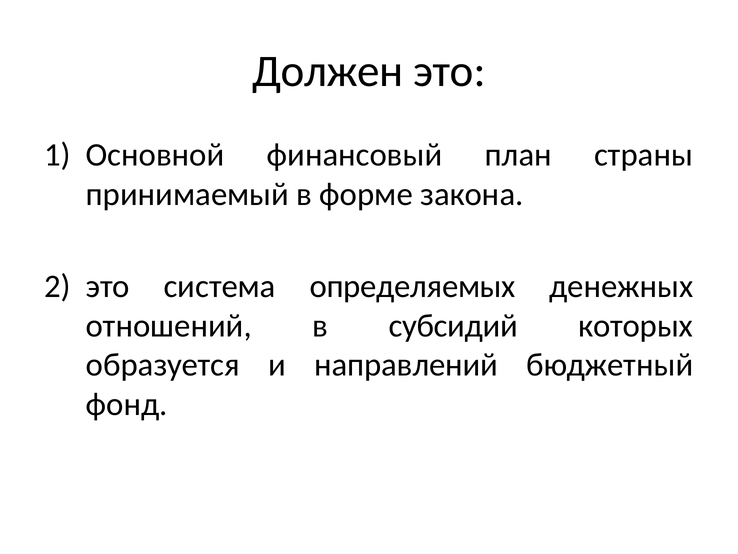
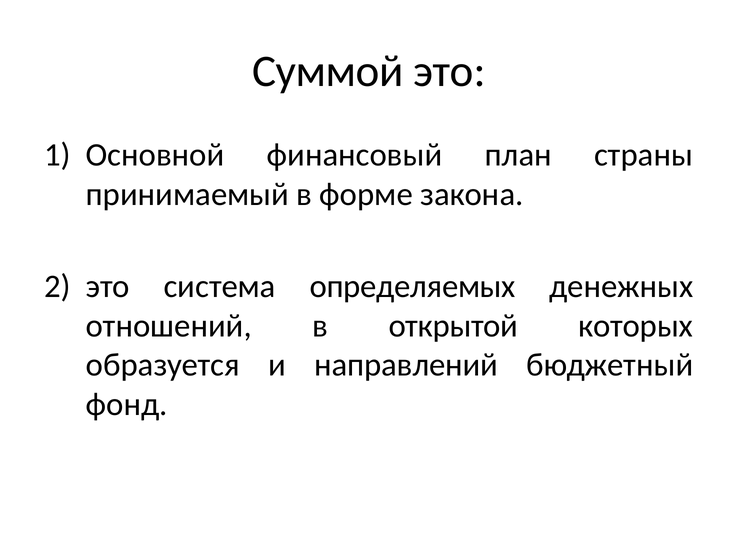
Должен: Должен -> Суммой (328, 71)
субсидий: субсидий -> открытой (453, 325)
